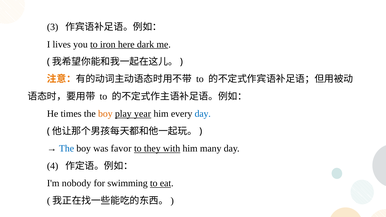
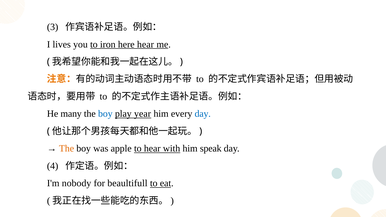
here dark: dark -> hear (145, 44)
times: times -> many (71, 114)
boy colour: orange -> blue (105, 114)
The colour: blue -> orange (67, 149)
favor: favor -> apple (121, 149)
to they: they -> hear (152, 149)
many: many -> speak (211, 149)
swimming: swimming -> beaultifull (127, 183)
